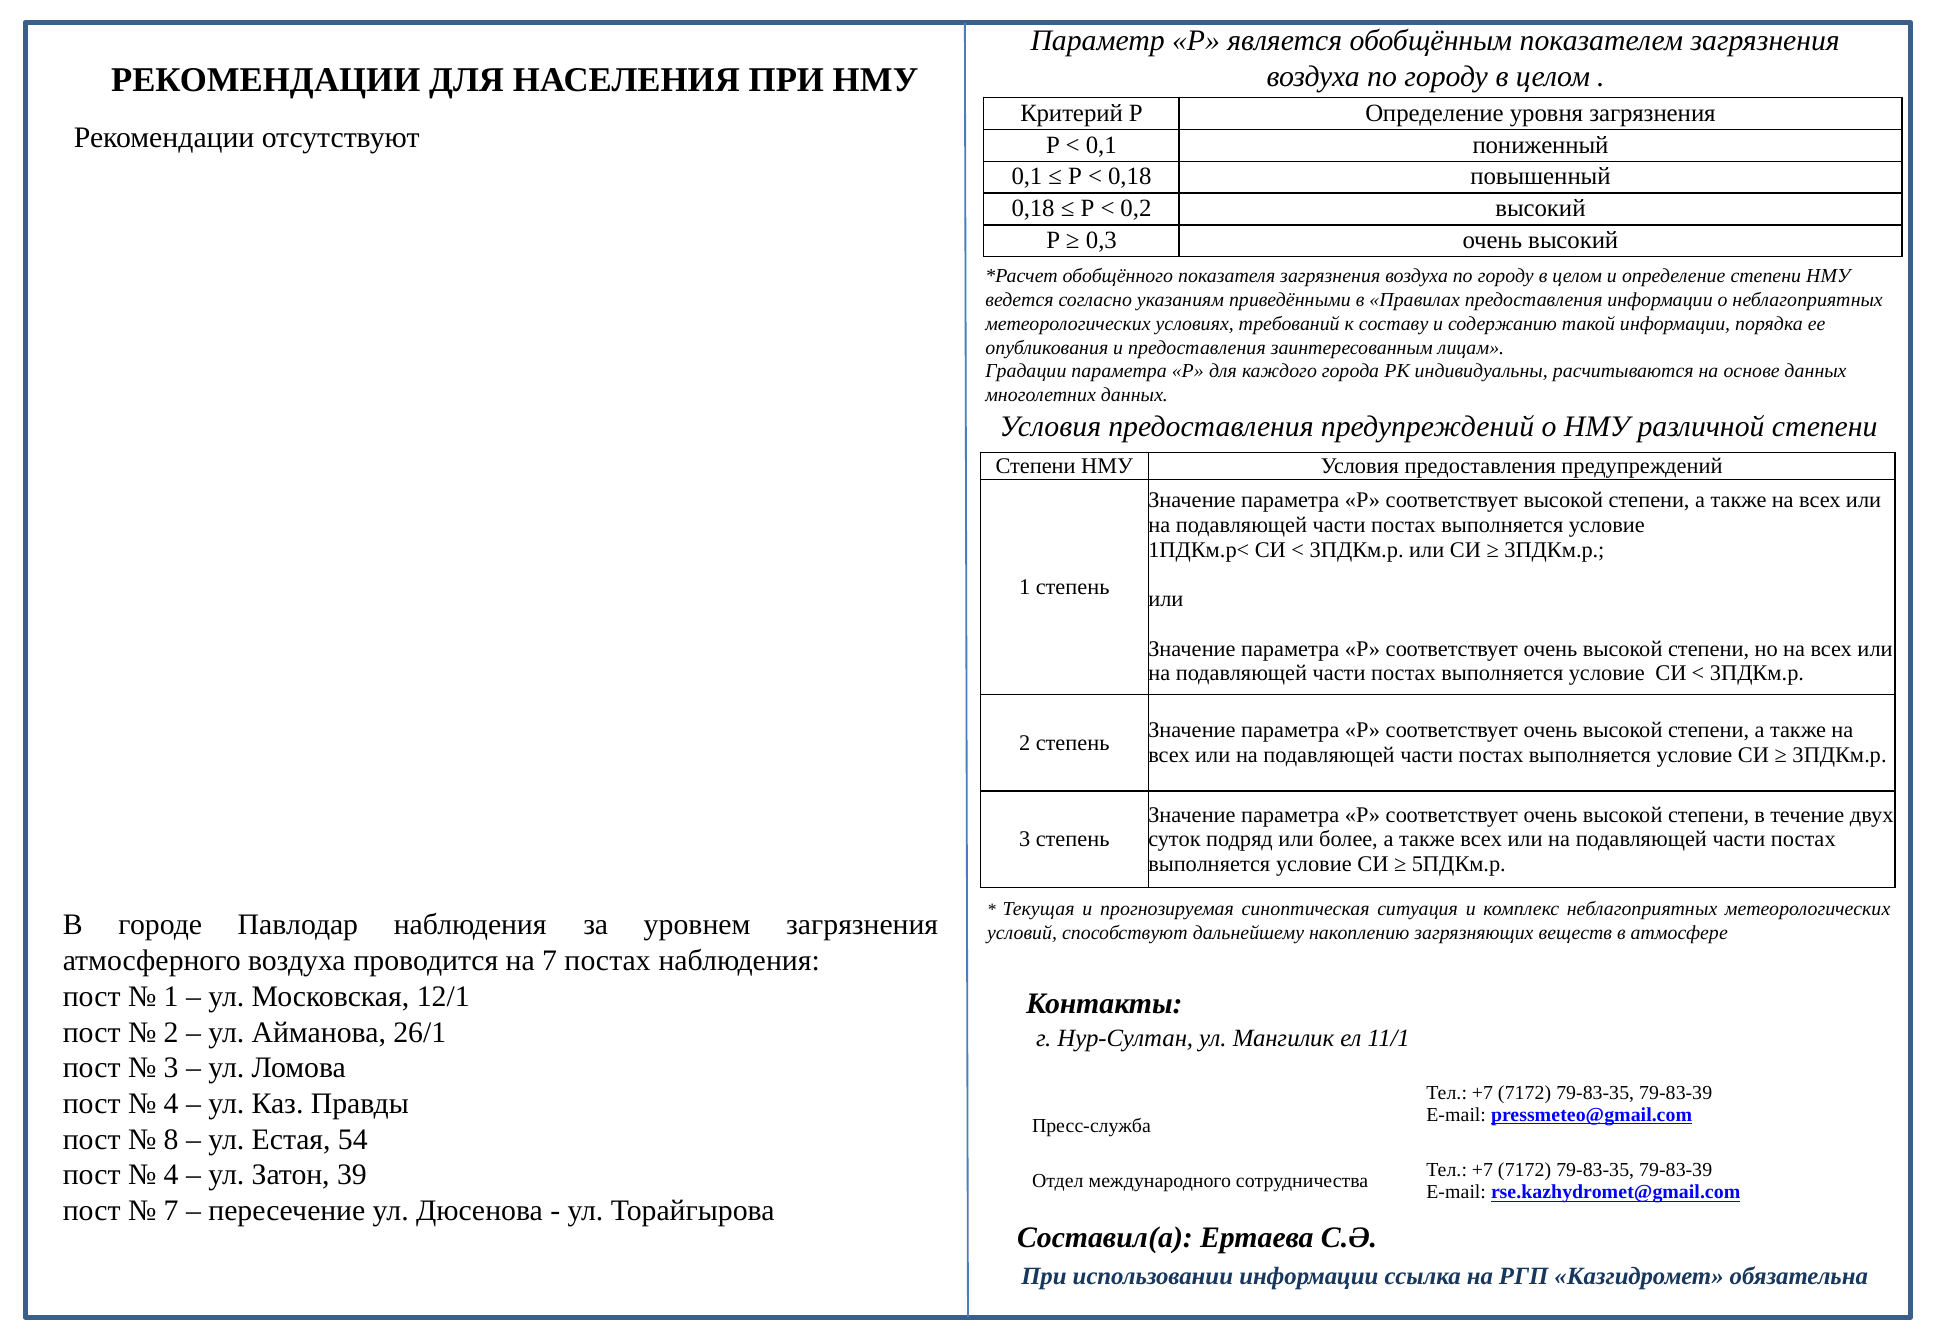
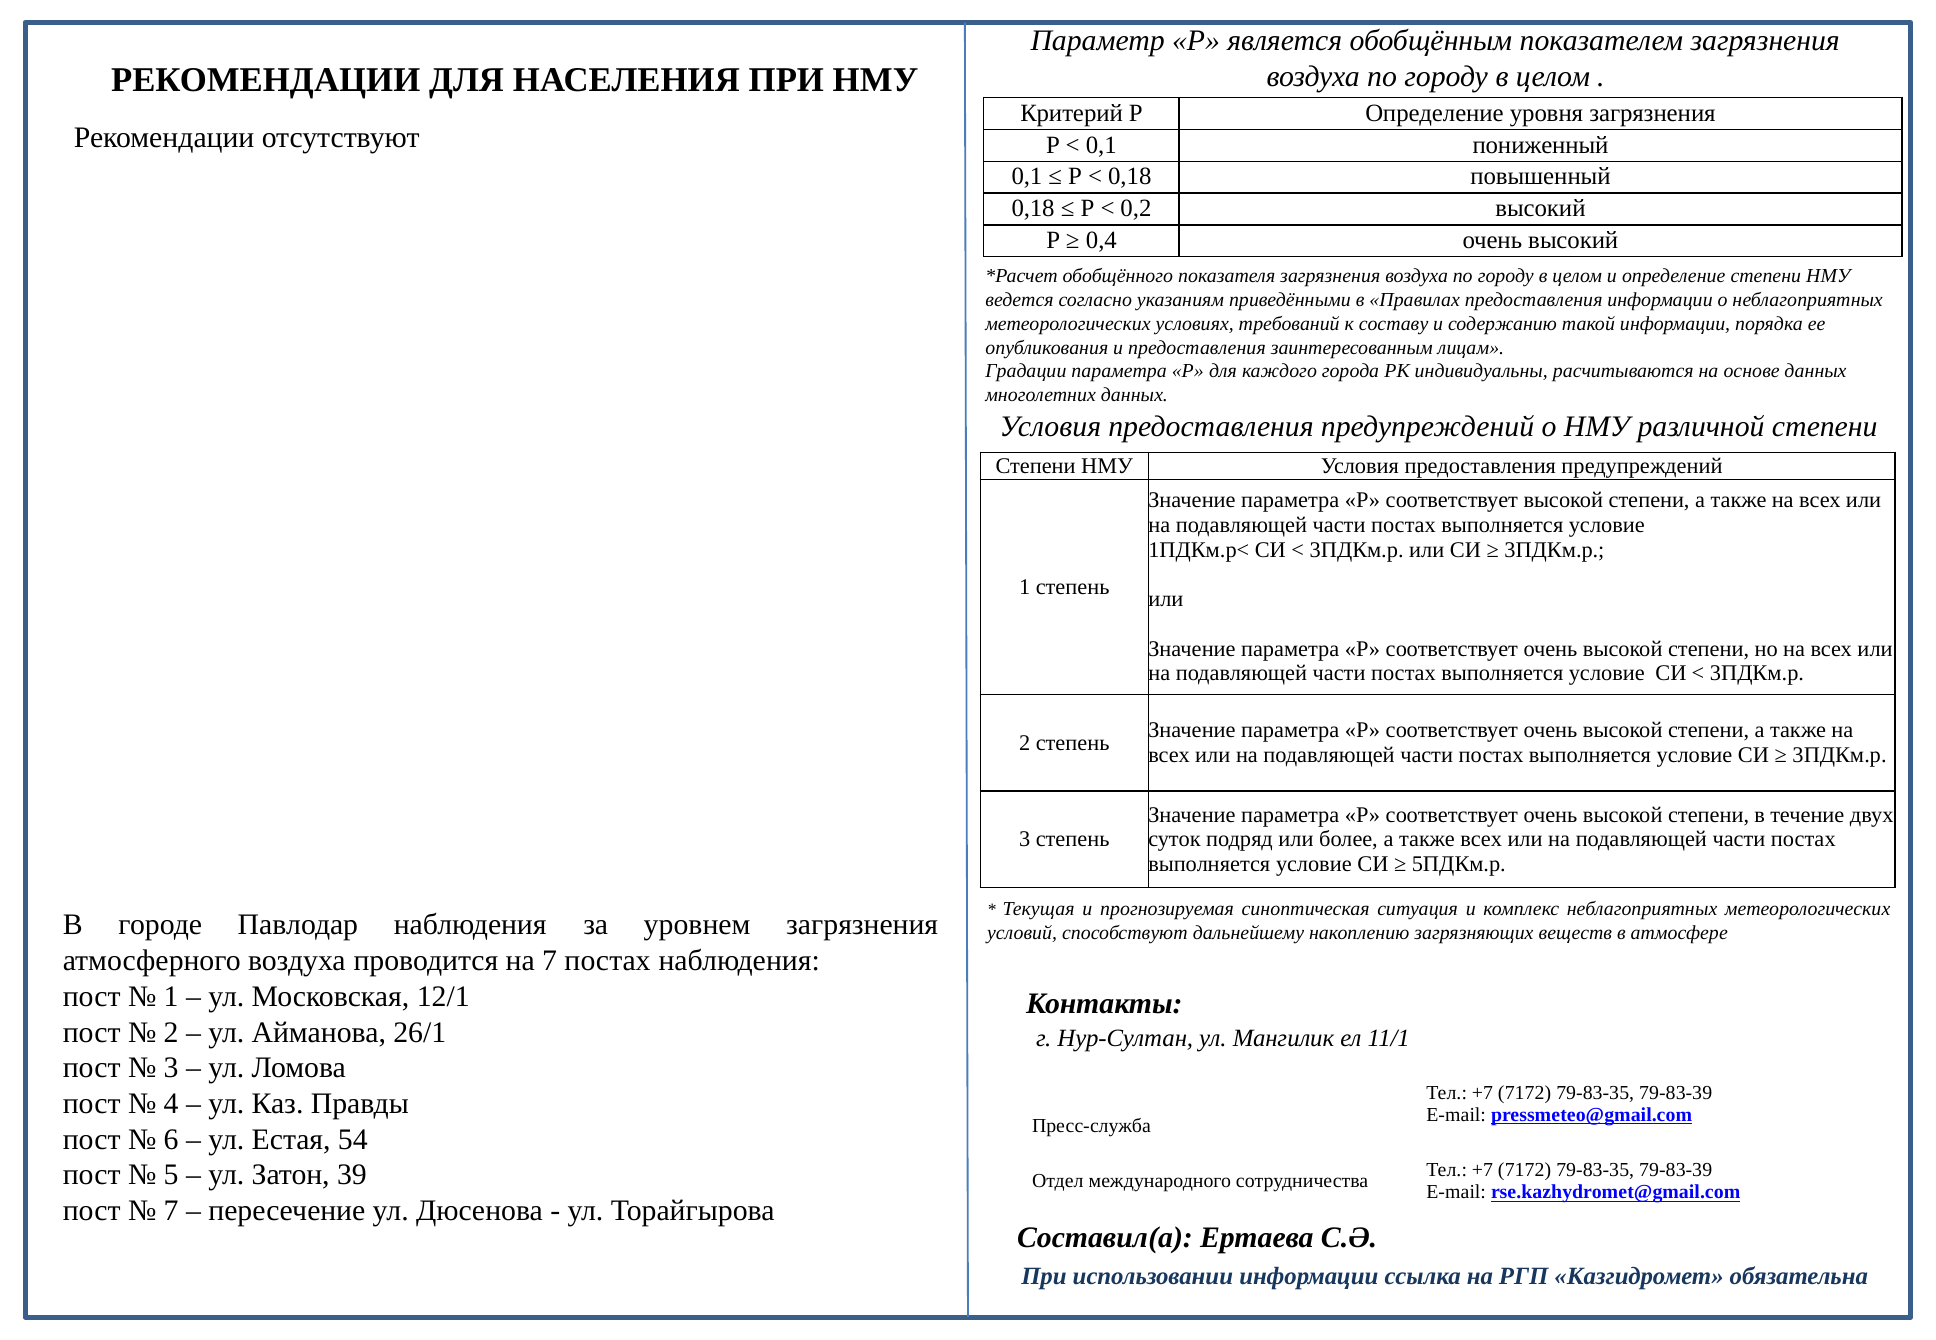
0,3: 0,3 -> 0,4 (1101, 241)
8: 8 -> 6 (171, 1140)
4: 4 -> 5 (171, 1175)
